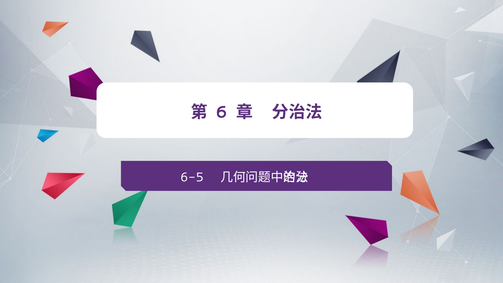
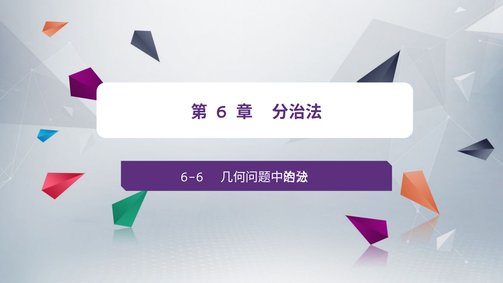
6-5: 6-5 -> 6-6 (192, 177)
